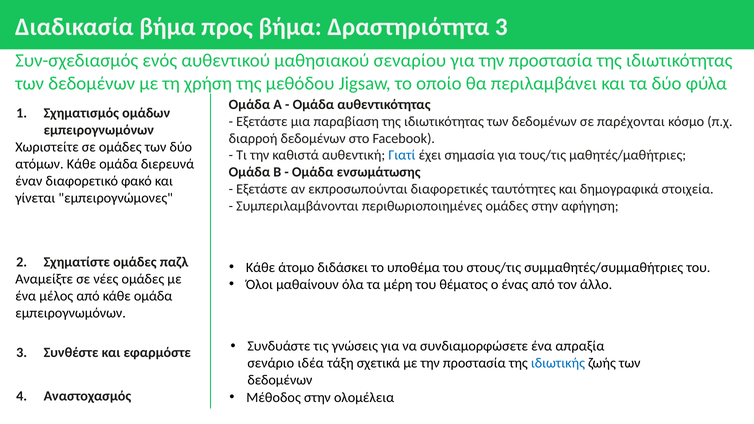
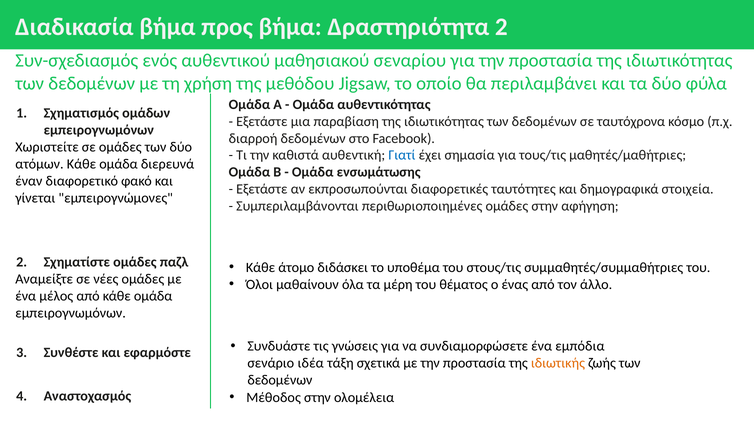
Δραστηριότητα 3: 3 -> 2 (501, 27)
παρέχονται: παρέχονται -> ταυτόχρονα (631, 121)
απραξία: απραξία -> εμπόδια (580, 346)
ιδιωτικής colour: blue -> orange (558, 363)
